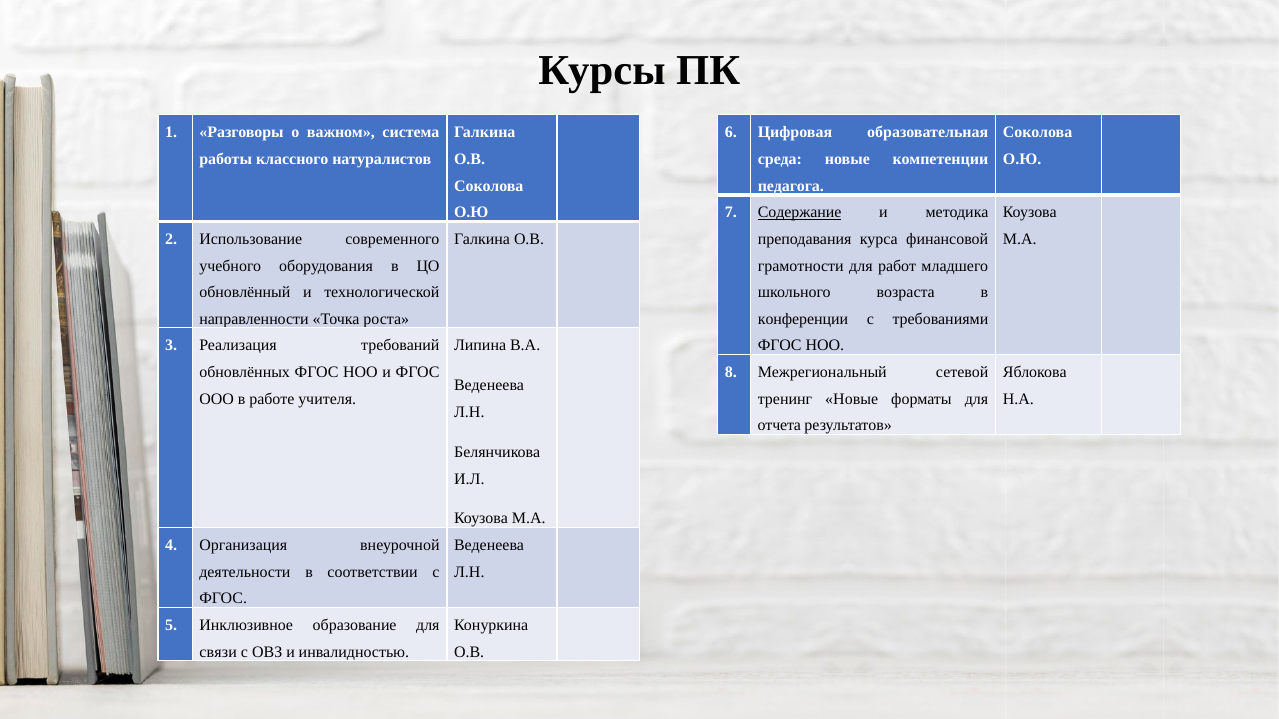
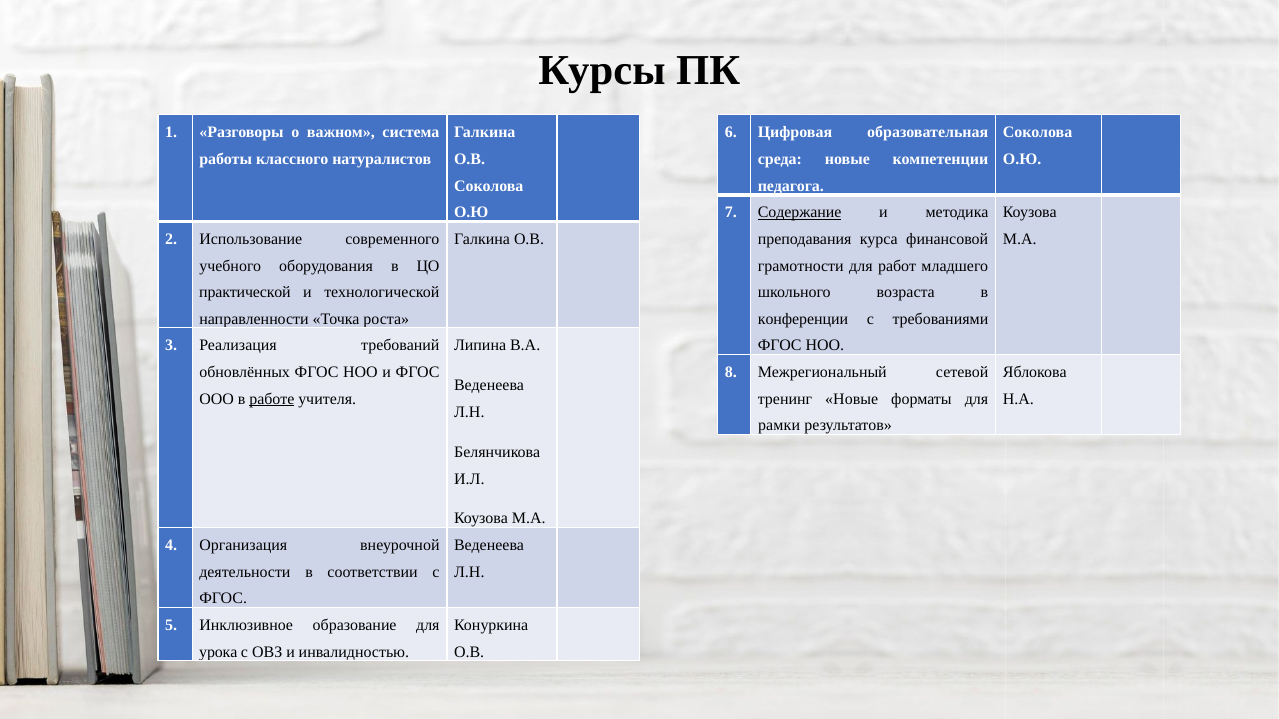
обновлённый: обновлённый -> практической (245, 293)
работе underline: none -> present (272, 399)
отчета: отчета -> рамки (779, 426)
связи: связи -> урока (218, 652)
